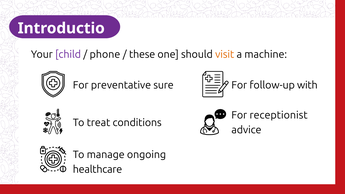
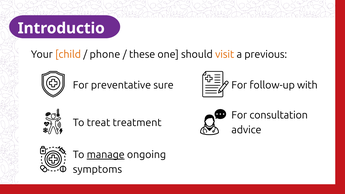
child colour: purple -> orange (68, 55)
machine: machine -> previous (266, 55)
receptionist: receptionist -> consultation (279, 115)
conditions: conditions -> treatment (137, 123)
manage underline: none -> present (106, 155)
healthcare: healthcare -> symptoms (97, 169)
